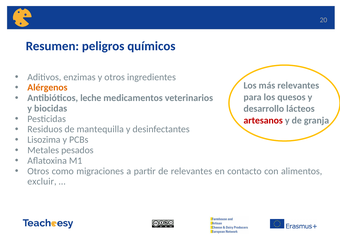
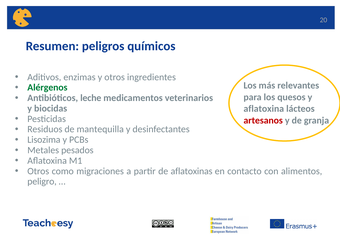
Alérgenos colour: orange -> green (47, 88)
desarrollo: desarrollo -> aflatoxina (264, 109)
de relevantes: relevantes -> aflatoxinas (192, 171)
excluir: excluir -> peligro (42, 182)
